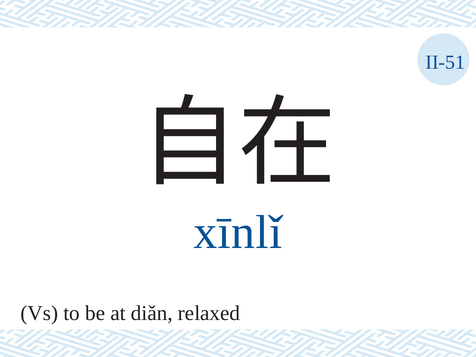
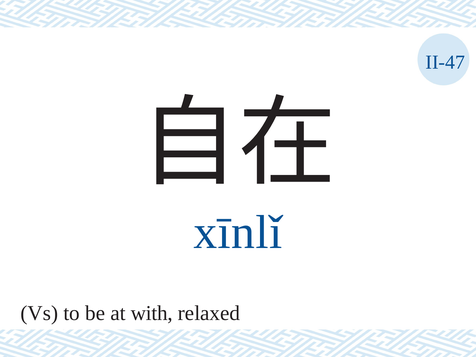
II-51: II-51 -> II-47 (445, 62)
diǎn: diǎn -> with (152, 313)
